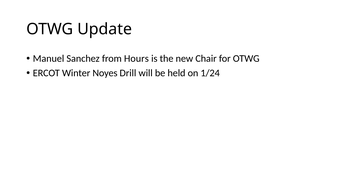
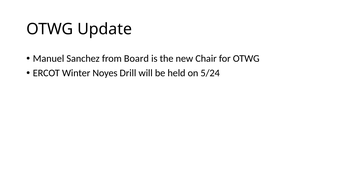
Hours: Hours -> Board (136, 58)
1/24: 1/24 -> 5/24 (210, 73)
